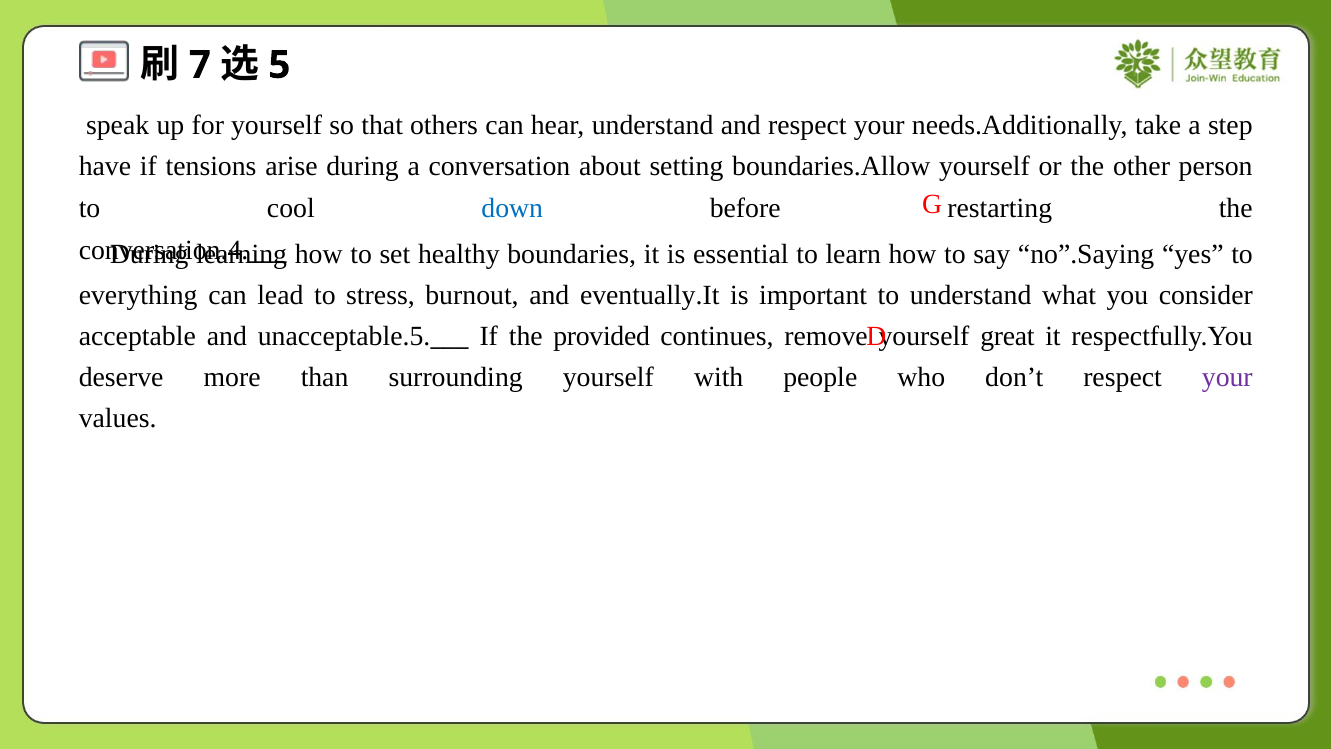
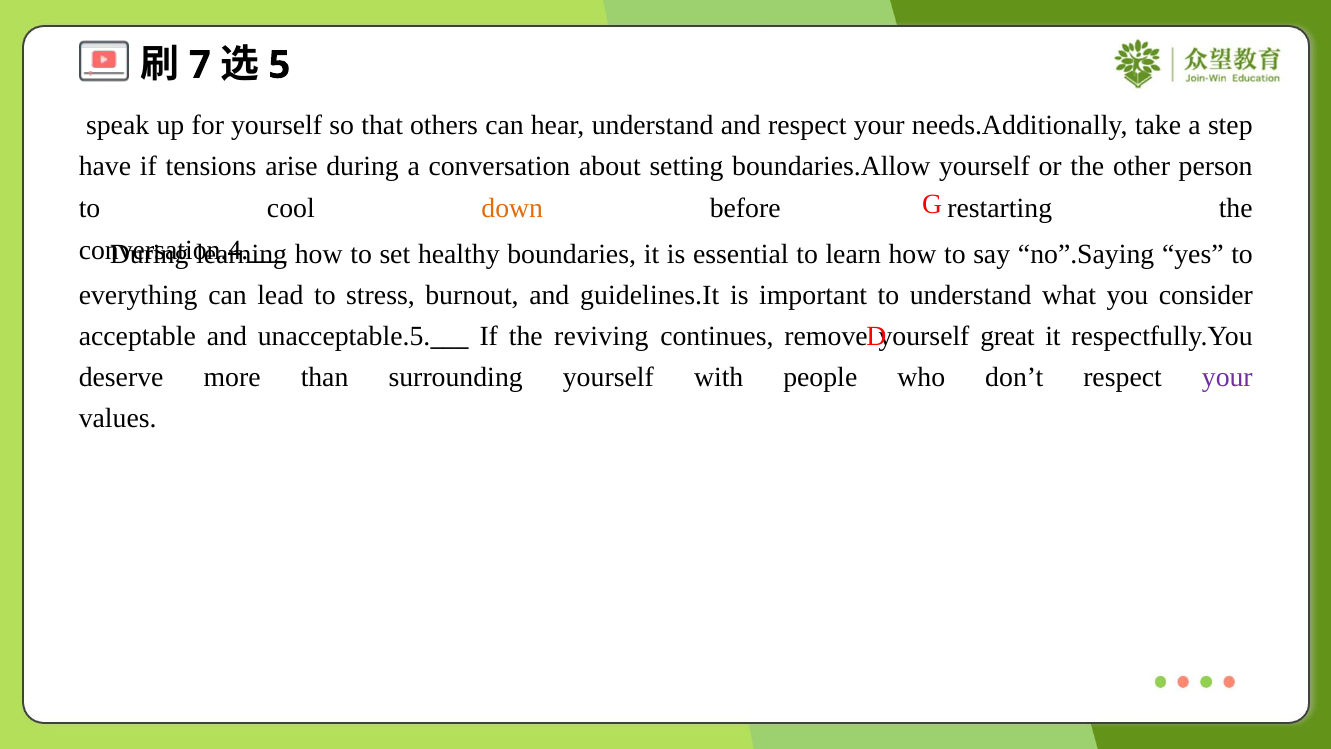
down colour: blue -> orange (512, 208)
eventually.It: eventually.It -> guidelines.It (650, 295)
provided: provided -> reviving (601, 336)
